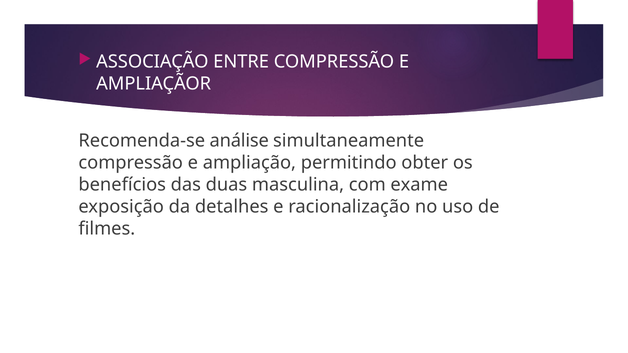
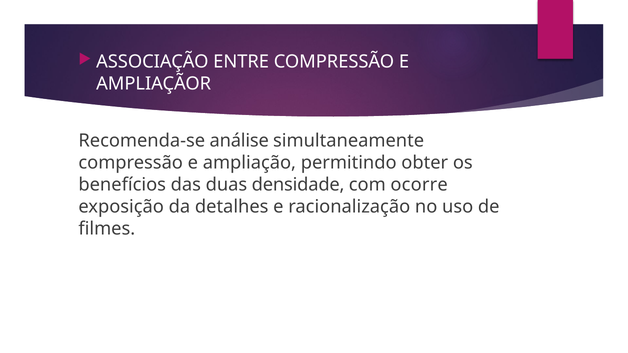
masculina: masculina -> densidade (298, 185)
exame: exame -> ocorre (419, 185)
